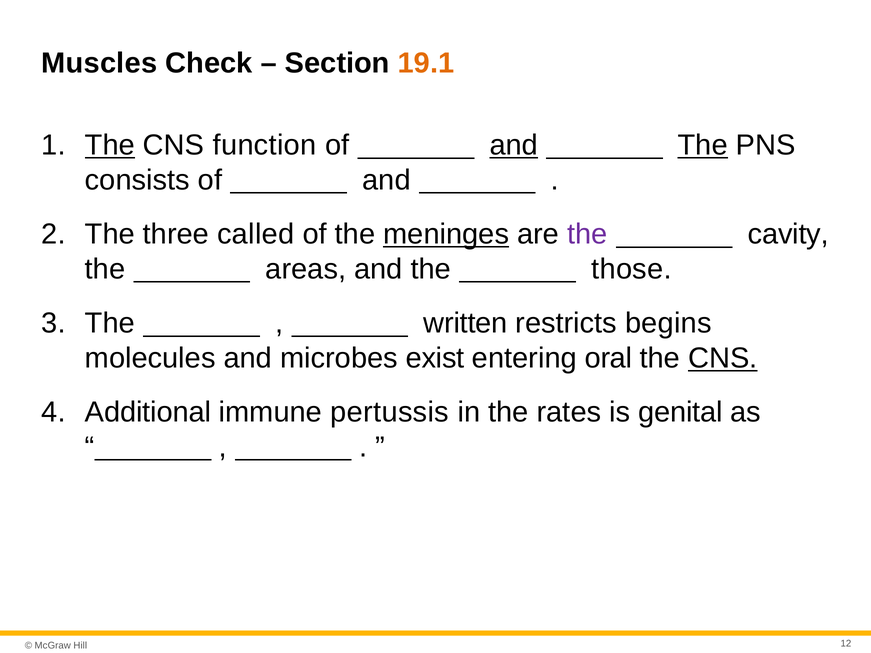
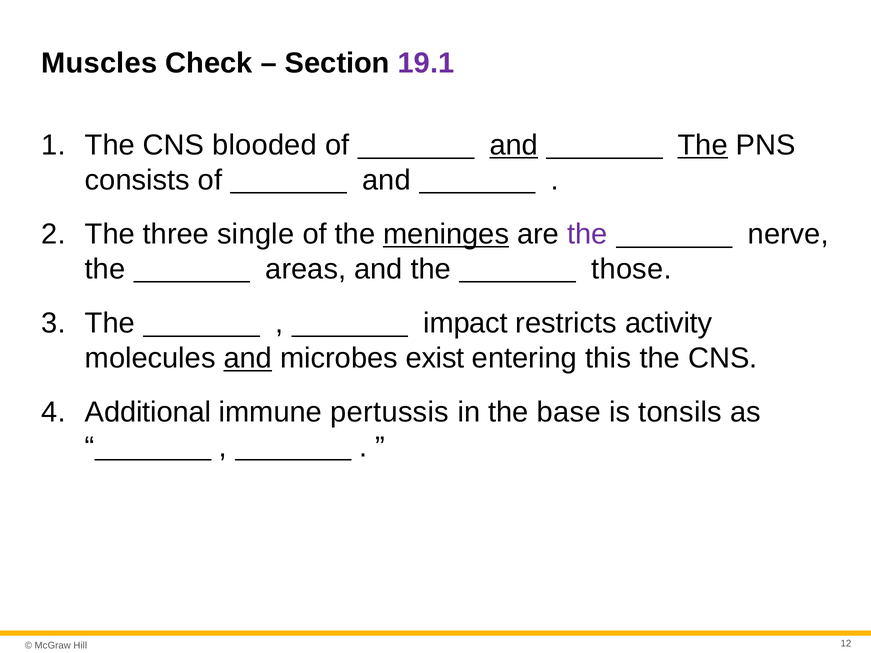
19.1 colour: orange -> purple (426, 63)
The underline: present -> none (110, 145)
function: function -> blooded (265, 145)
called: called -> single (256, 234)
cavity: cavity -> nerve (788, 234)
written: written -> impact (466, 323)
begins: begins -> activity (669, 323)
and underline: none -> present (248, 358)
oral: oral -> this (608, 358)
CNS underline: present -> none (723, 358)
rates: rates -> base (569, 412)
genital: genital -> tonsils (680, 412)
